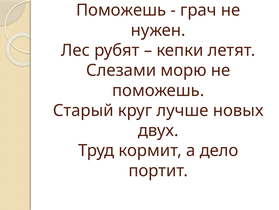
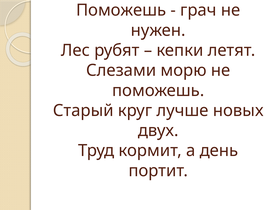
дело: дело -> день (219, 150)
